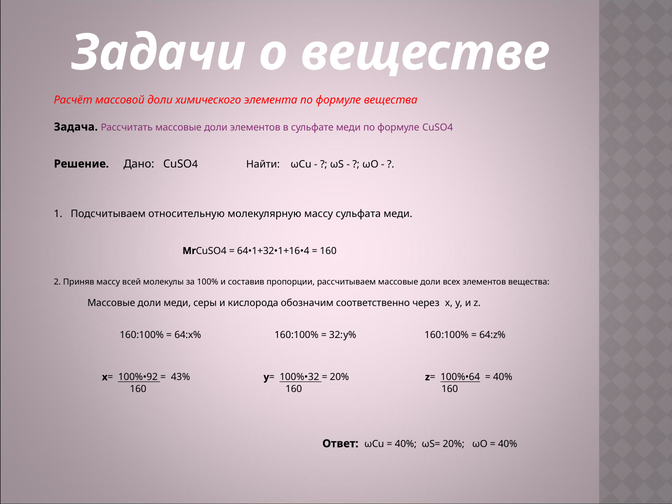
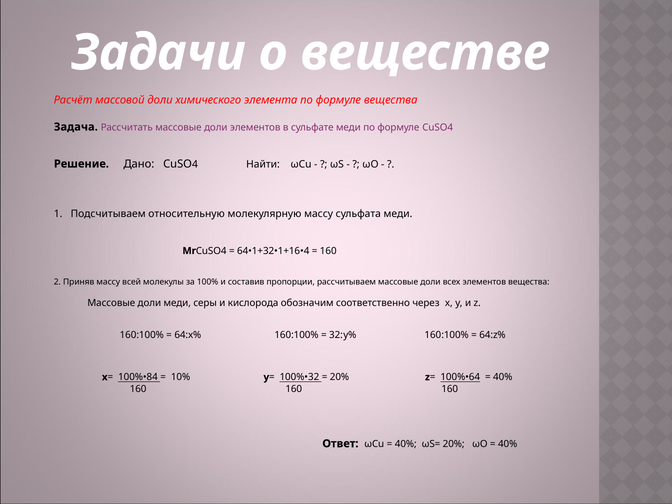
100%•92: 100%•92 -> 100%•84 (138, 377)
43%: 43% -> 10% (181, 377)
